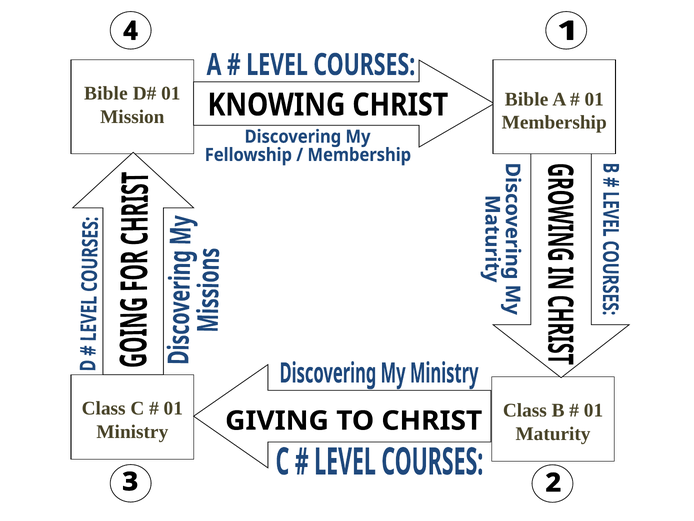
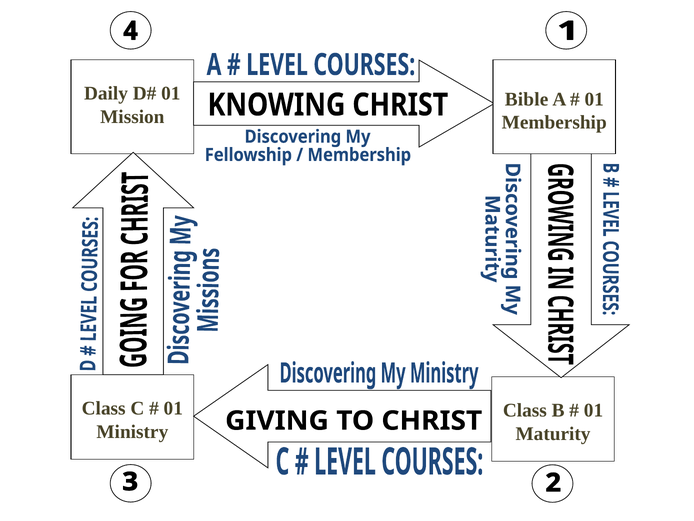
Bible: Bible -> Daily (106, 93)
